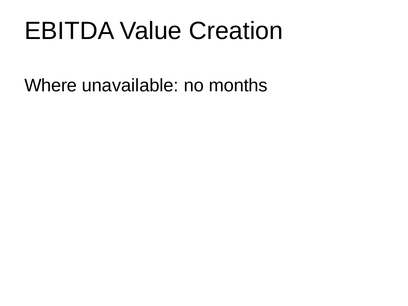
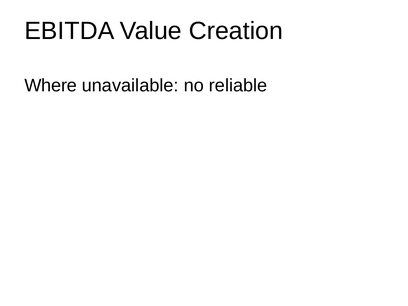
months: months -> reliable (238, 86)
